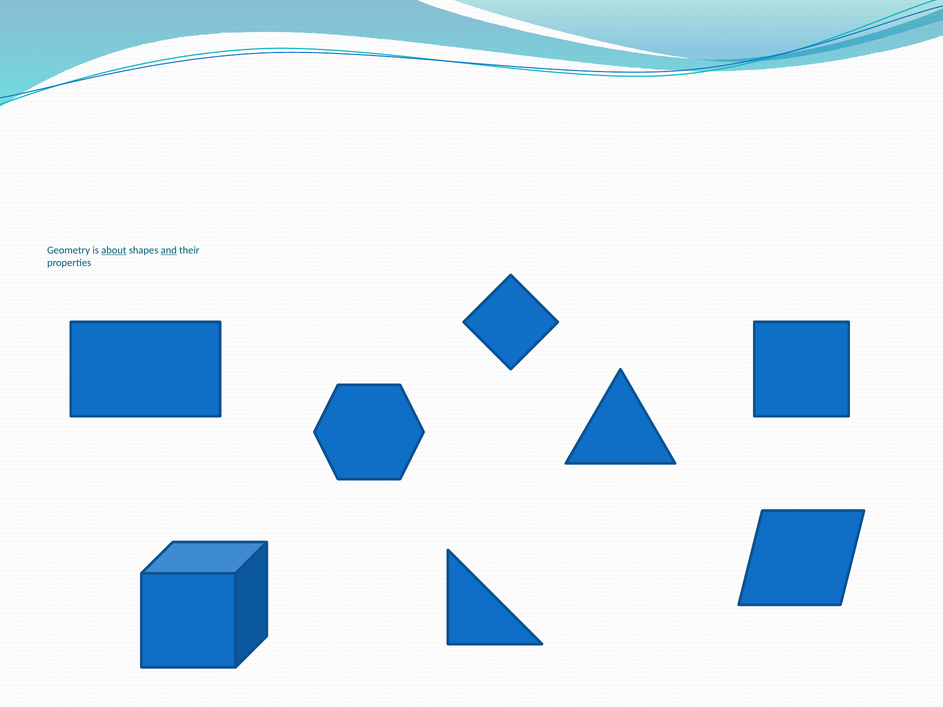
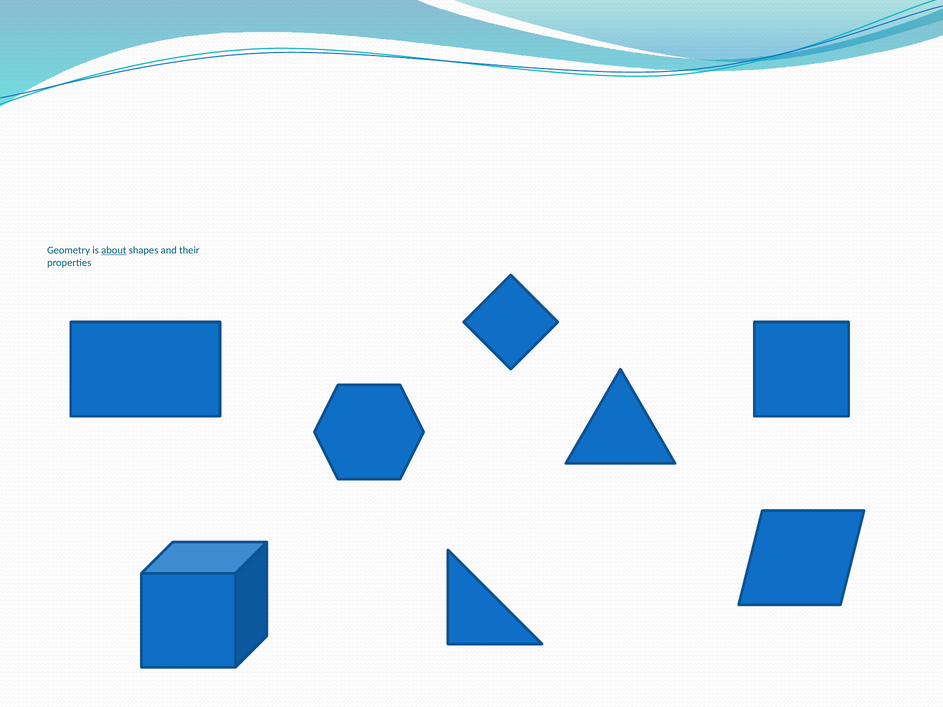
and underline: present -> none (169, 250)
